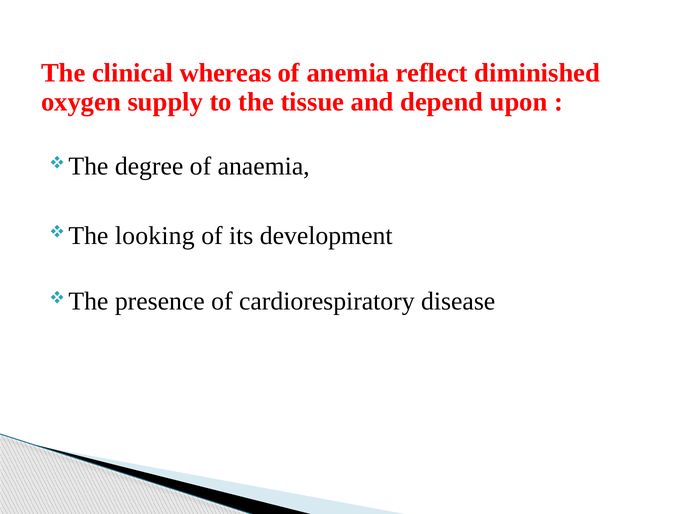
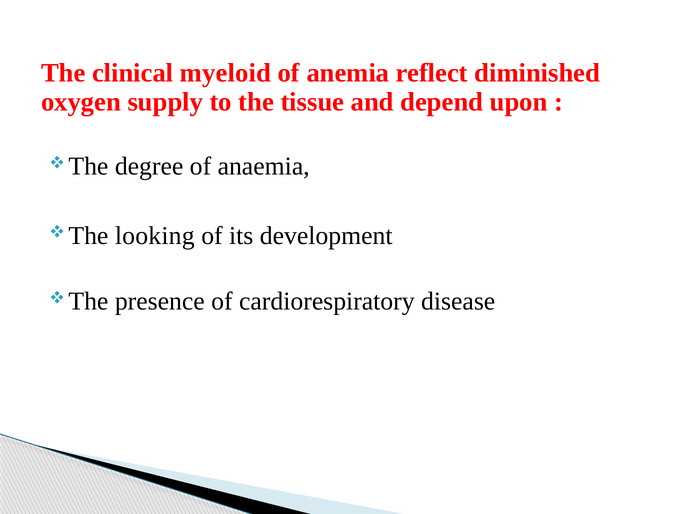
whereas: whereas -> myeloid (225, 73)
